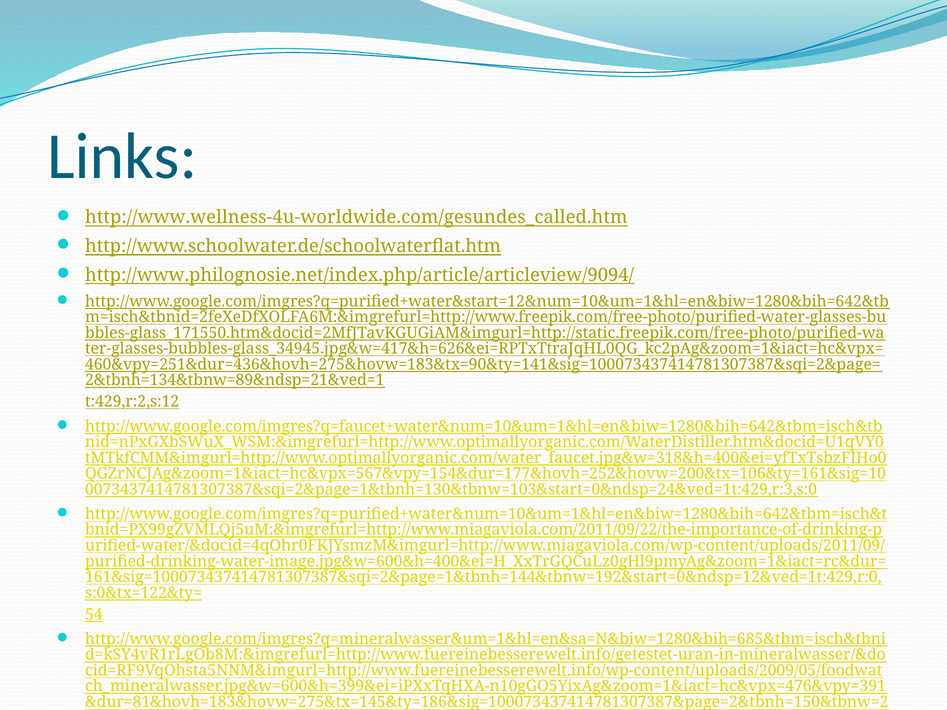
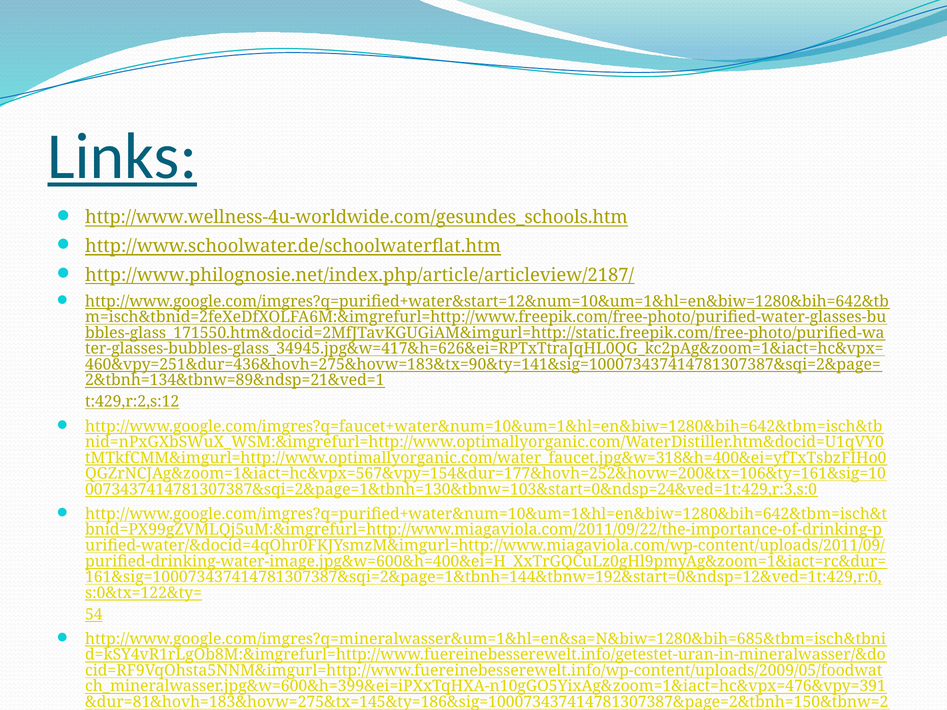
Links underline: none -> present (122, 156)
http://www.wellness-4u-worldwide.com/gesundes_called.htm: http://www.wellness-4u-worldwide.com/gesundes_called.htm -> http://www.wellness-4u-worldwide.com/gesundes_schools.htm (356, 217)
http://www.philognosie.net/index.php/article/articleview/9094/: http://www.philognosie.net/index.php/article/articleview/9094/ -> http://www.philognosie.net/index.php/article/articleview/2187/ (360, 275)
